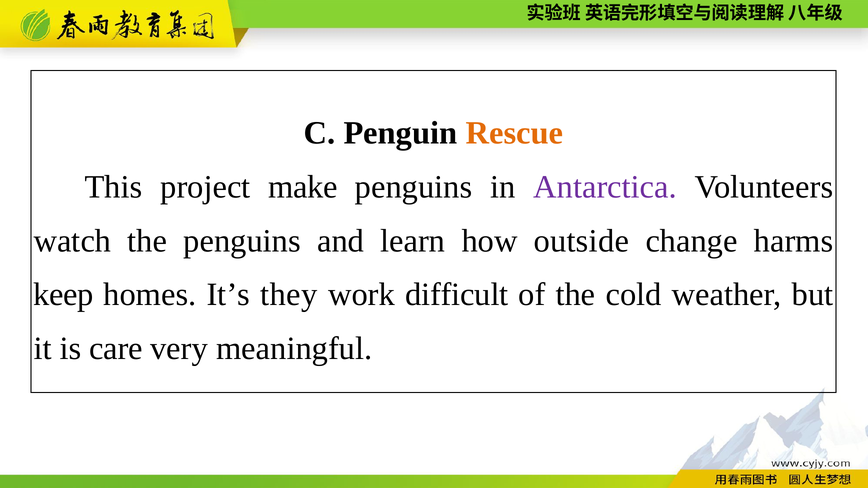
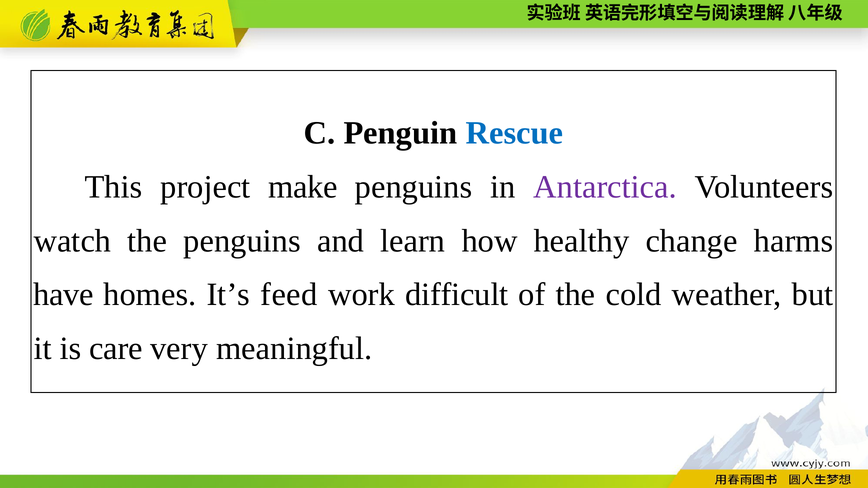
Rescue colour: orange -> blue (514, 133)
outside: outside -> healthy (581, 241)
keep: keep -> have (64, 295)
they: they -> feed (289, 295)
